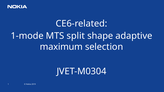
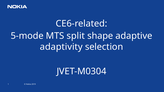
1-mode: 1-mode -> 5-mode (27, 36)
maximum: maximum -> adaptivity (61, 47)
